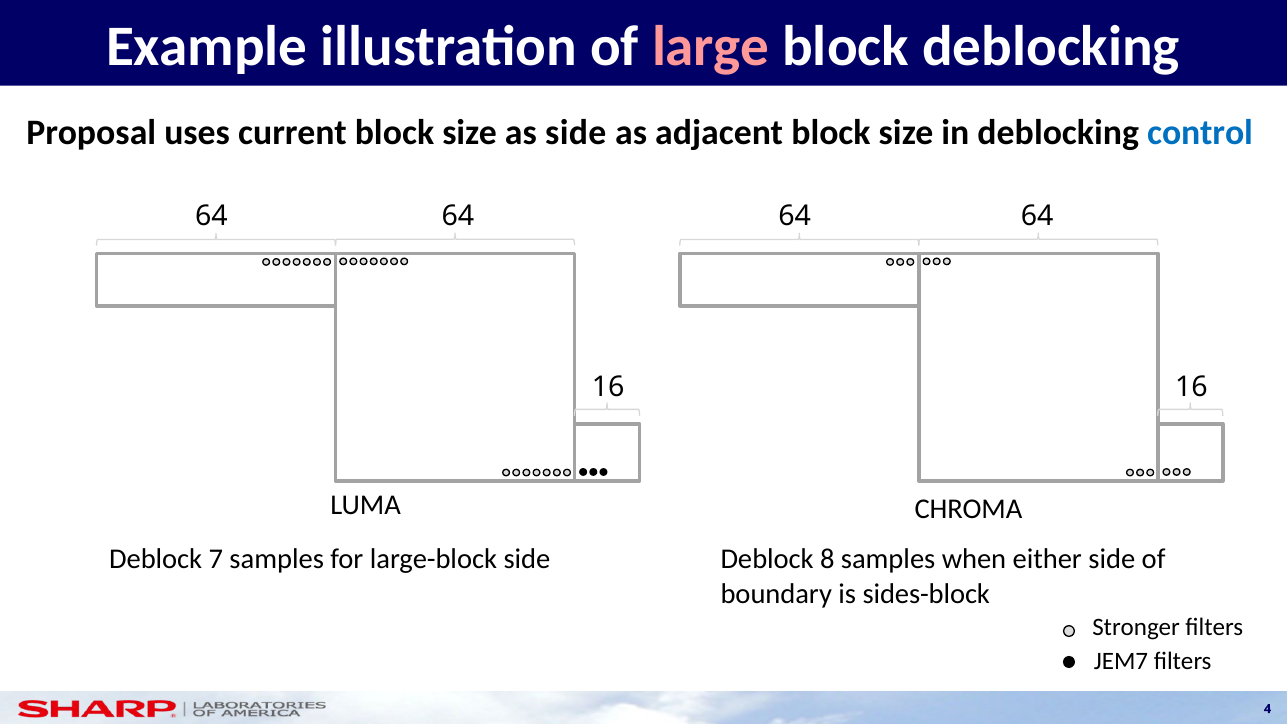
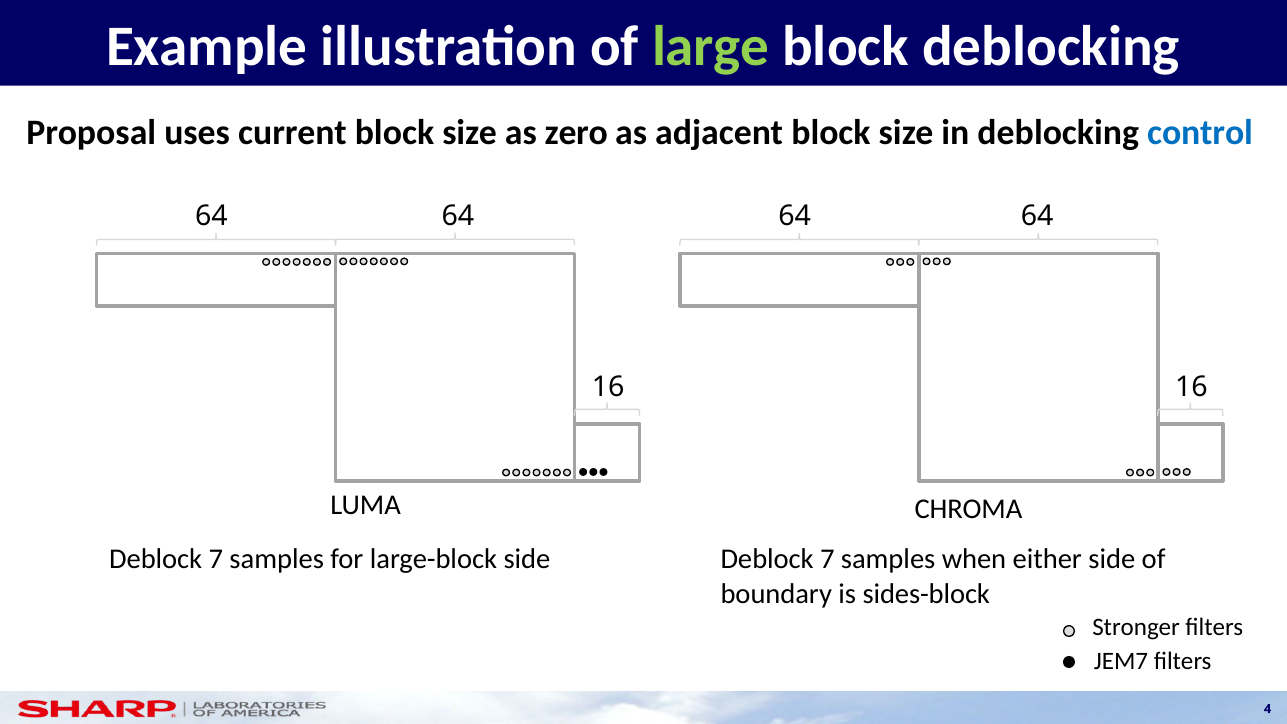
large colour: pink -> light green (711, 47)
as side: side -> zero (576, 132)
side Deblock 8: 8 -> 7 (827, 559)
